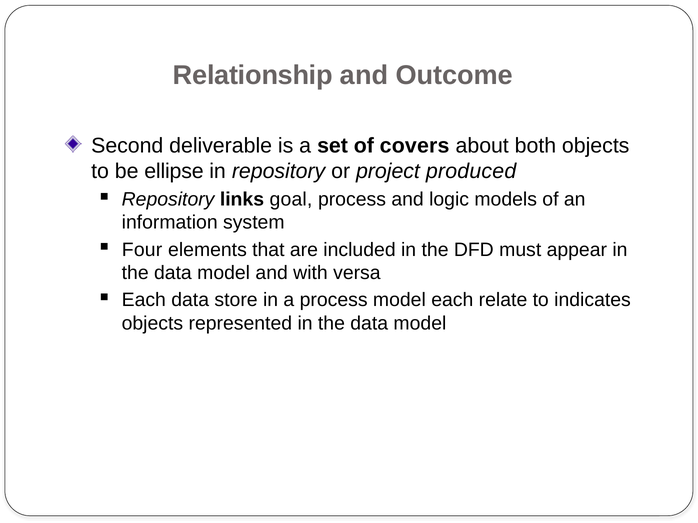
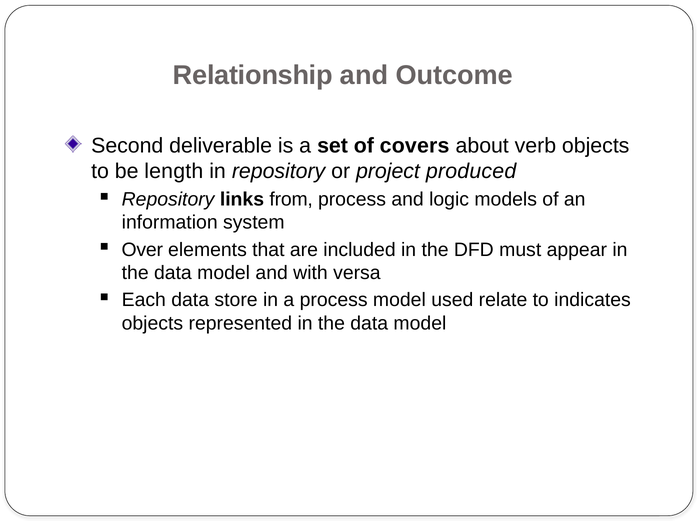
both: both -> verb (535, 146)
ellipse: ellipse -> length (174, 171)
goal: goal -> from (291, 199)
Four: Four -> Over (142, 250)
model each: each -> used (452, 300)
